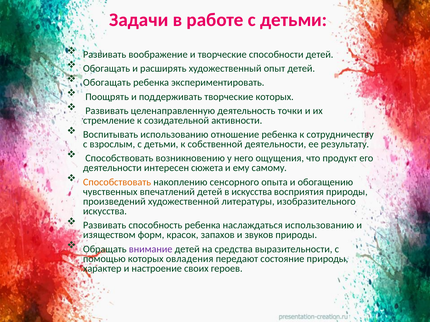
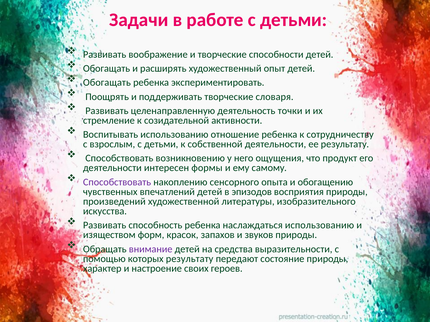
творческие которых: которых -> словаря (275, 97)
сюжета: сюжета -> формы (207, 168)
Способствовать colour: orange -> purple (117, 182)
в искусства: искусства -> эпизодов (252, 192)
которых овладения: овладения -> результату (190, 259)
